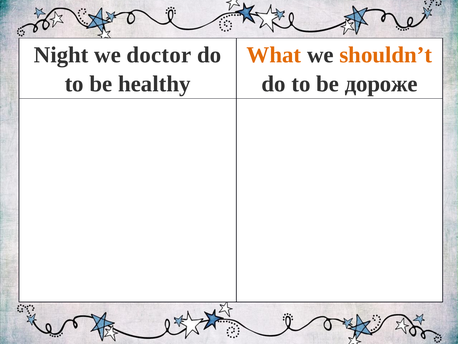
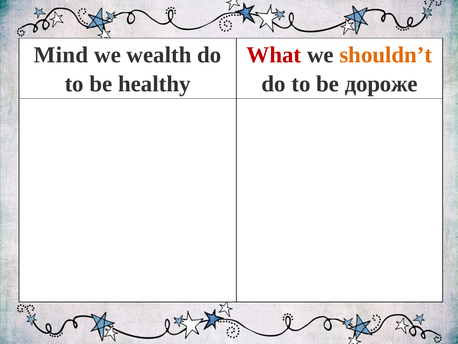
Night: Night -> Mind (61, 55)
doctor: doctor -> wealth (159, 55)
What colour: orange -> red (274, 55)
